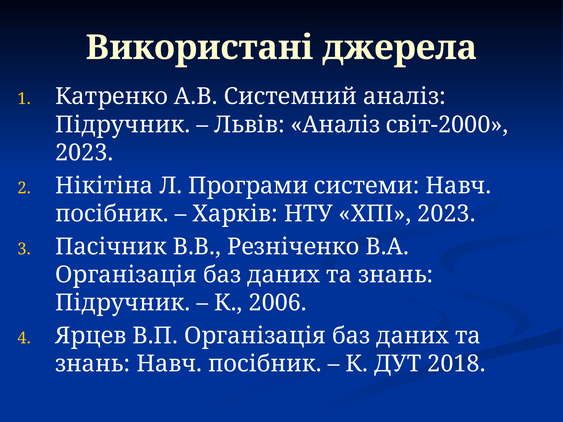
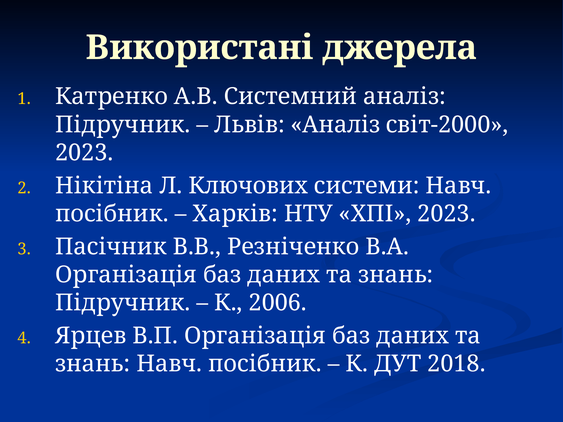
Програми: Програми -> Ключових (248, 186)
